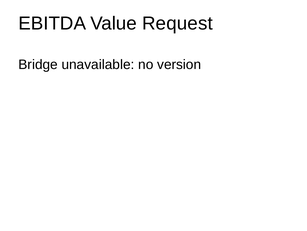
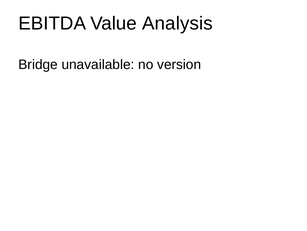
Request: Request -> Analysis (177, 23)
